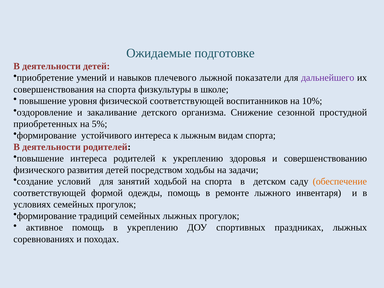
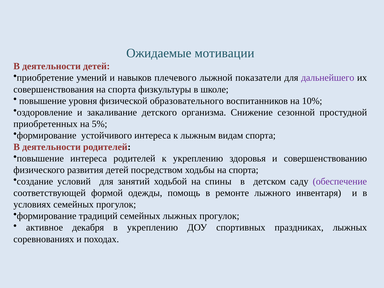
подготовке: подготовке -> мотивации (224, 53)
физической соответствующей: соответствующей -> образовательного (187, 101)
ходьбы на задачи: задачи -> спорта (244, 170)
ходьбой на спорта: спорта -> спины (218, 181)
обеспечение colour: orange -> purple (340, 181)
активное помощь: помощь -> декабря (88, 228)
